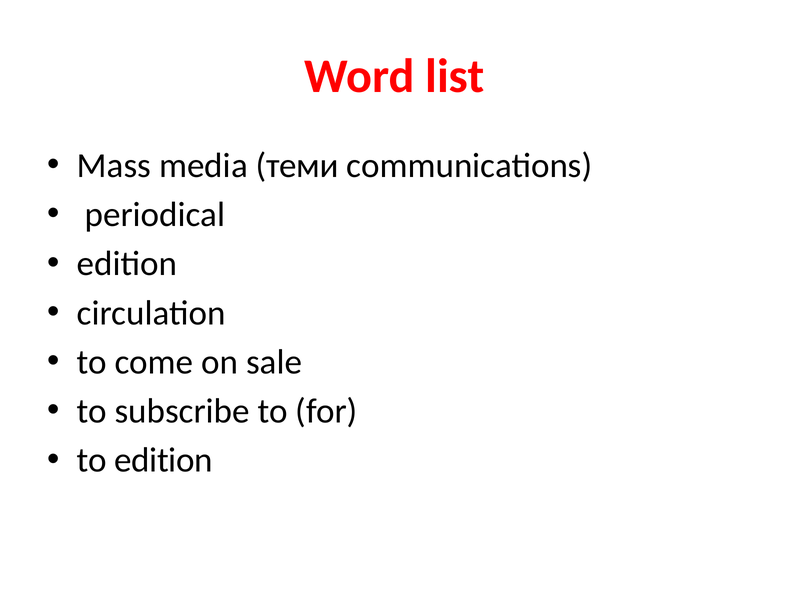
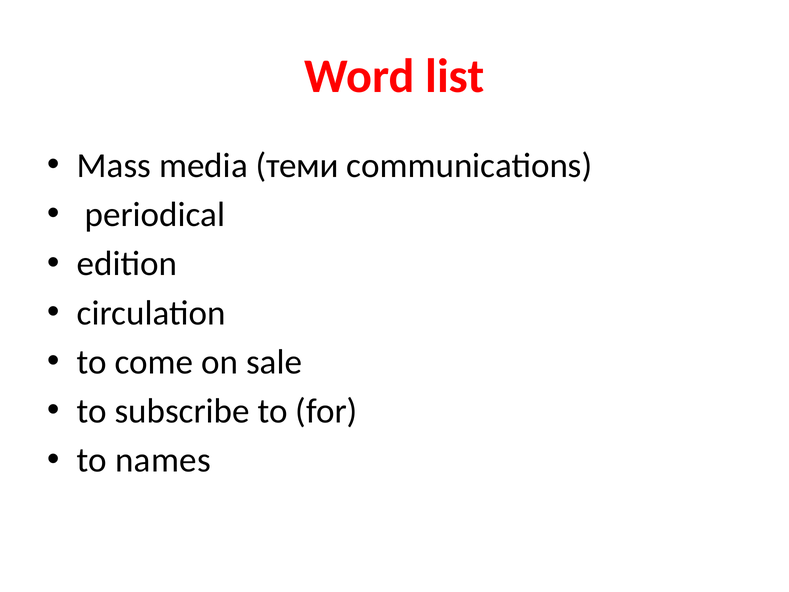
to edition: edition -> names (163, 460)
